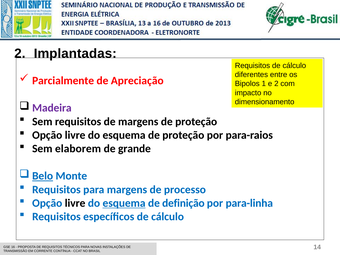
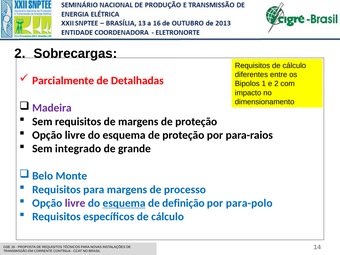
Implantadas: Implantadas -> Sobrecargas (75, 54)
Apreciação: Apreciação -> Detalhadas (137, 81)
elaborem: elaborem -> integrado (78, 149)
Belo underline: present -> none (43, 176)
livre colour: black -> purple (75, 203)
para-linha: para-linha -> para-polo (249, 203)
